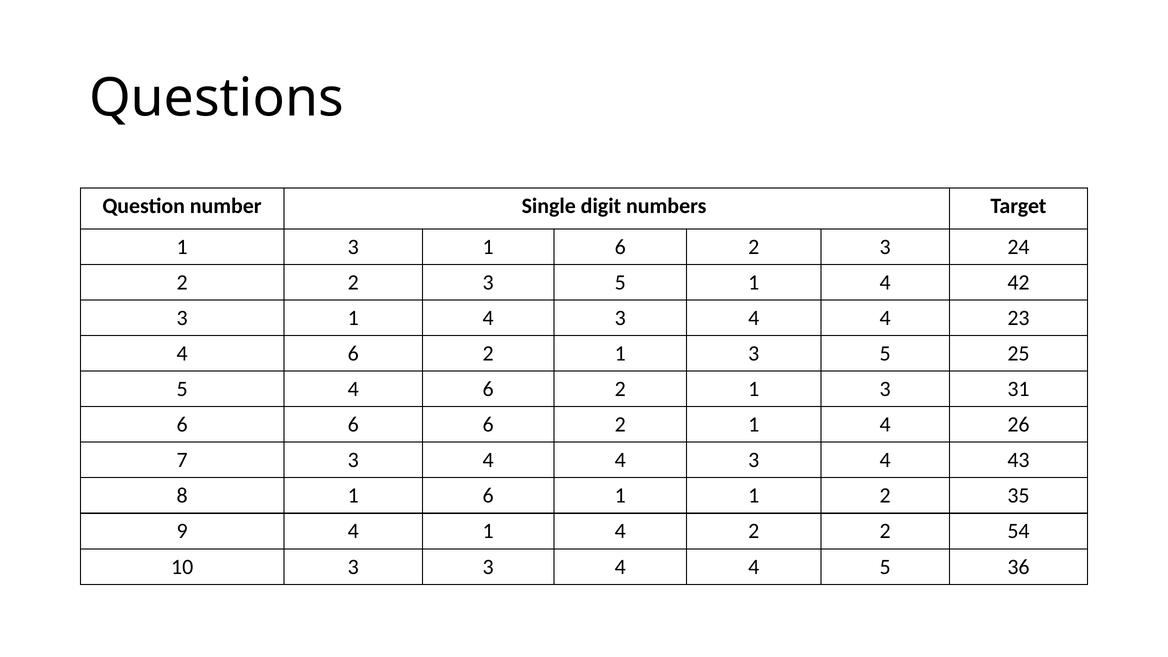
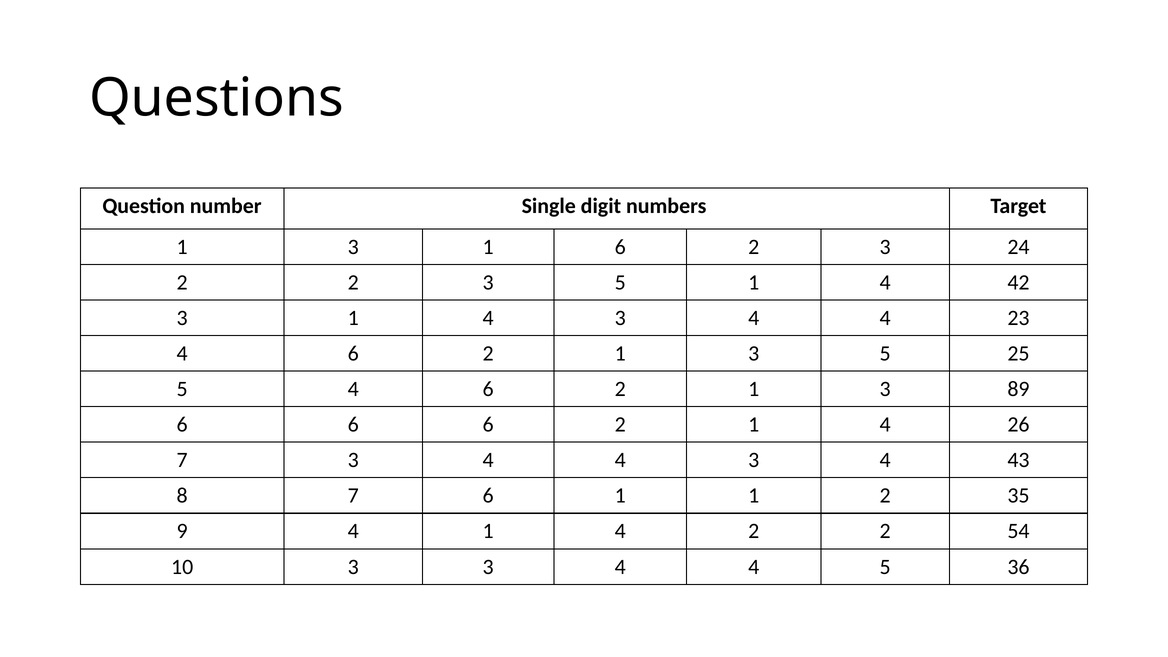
31: 31 -> 89 (1018, 389)
8 1: 1 -> 7 (353, 496)
